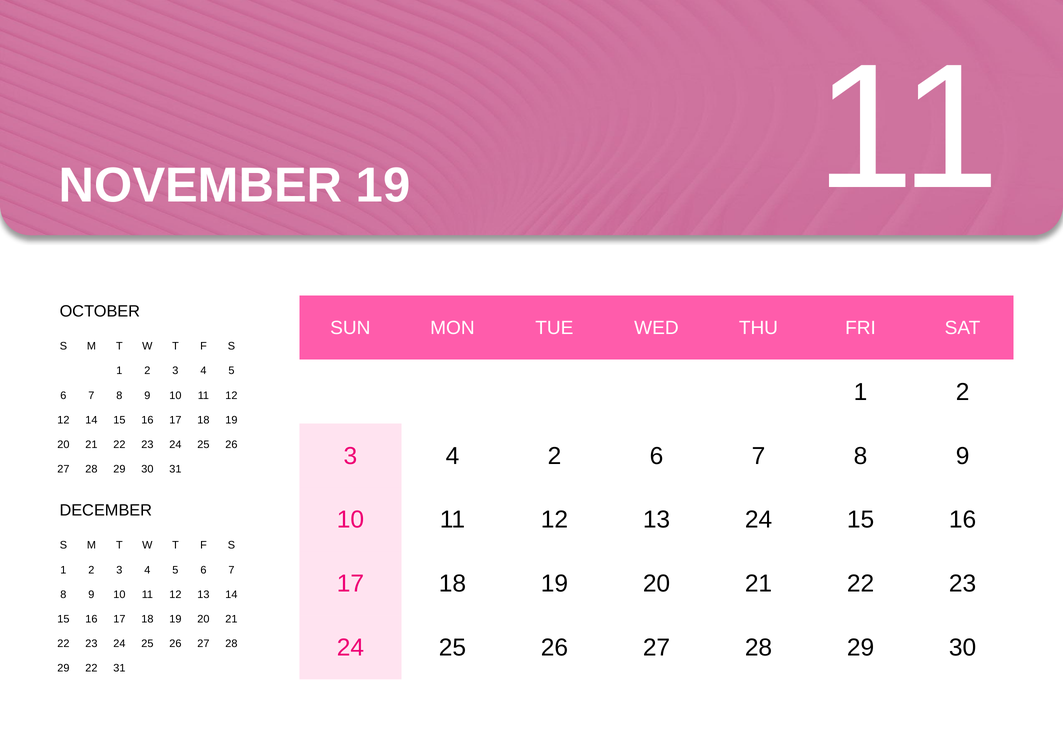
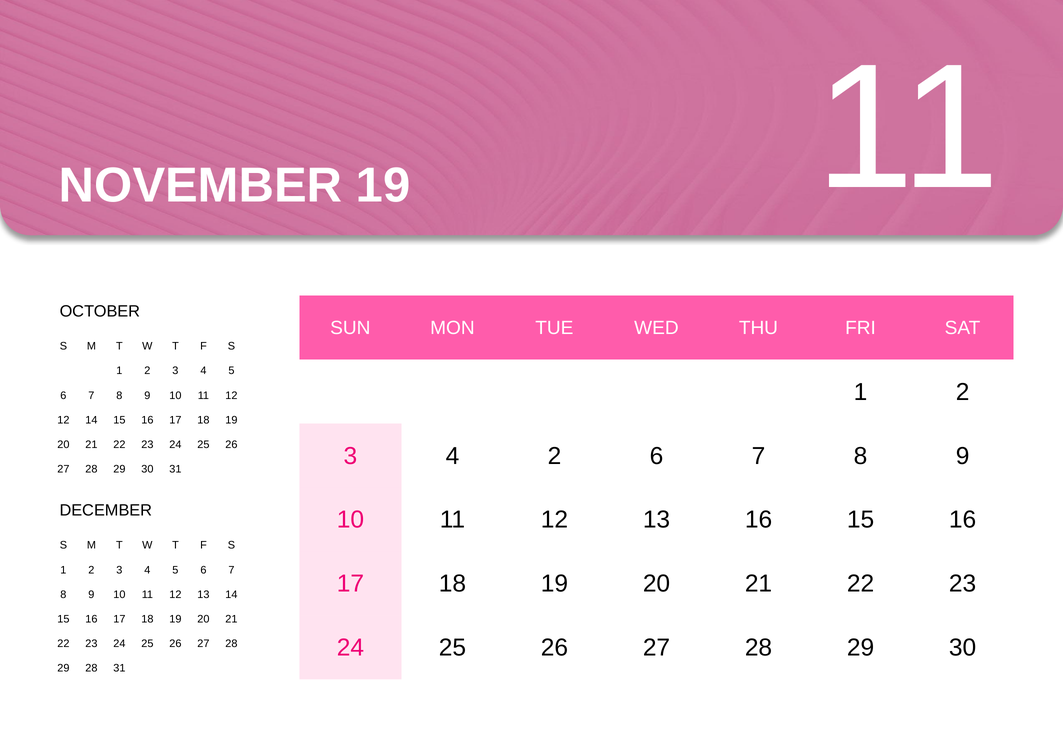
13 24: 24 -> 16 (759, 520)
29 22: 22 -> 28 (91, 668)
